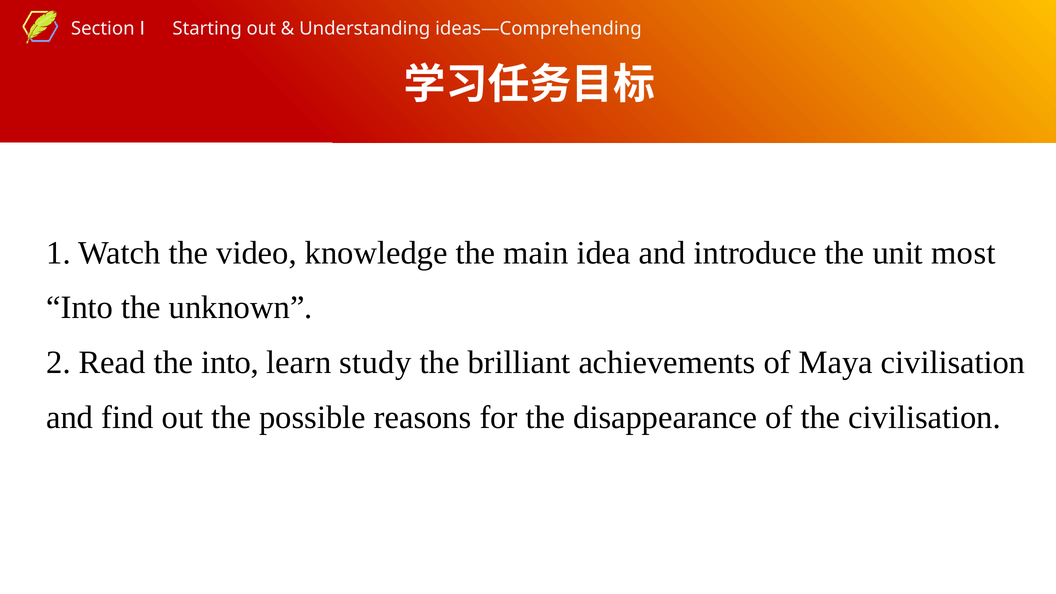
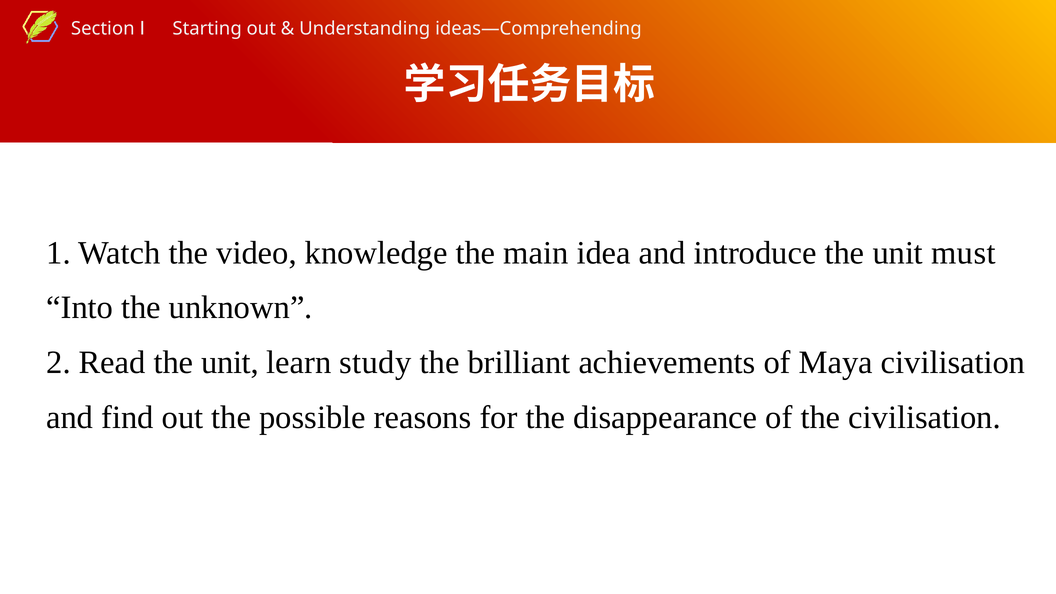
most: most -> must (963, 253)
Read the into: into -> unit (230, 362)
